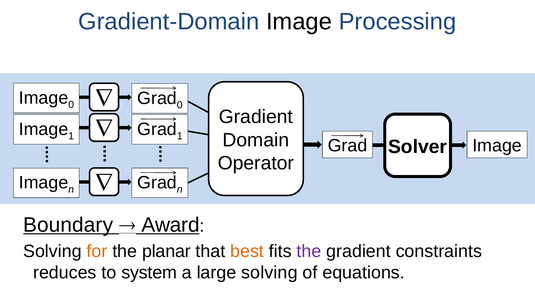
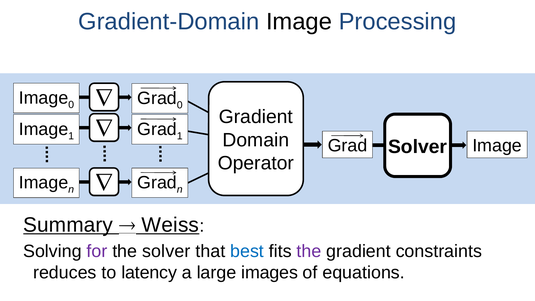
Boundary: Boundary -> Summary (68, 225)
Award: Award -> Weiss (170, 225)
for colour: orange -> purple (97, 251)
the planar: planar -> solver (166, 251)
best colour: orange -> blue (247, 251)
system: system -> latency (149, 273)
large solving: solving -> images (270, 273)
